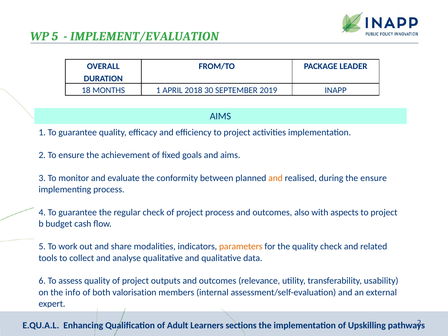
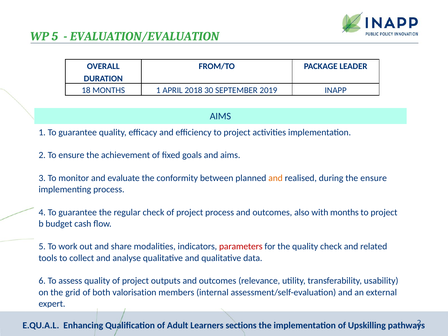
IMPLEMENT/EVALUATION: IMPLEMENT/EVALUATION -> EVALUATION/EVALUATION (145, 36)
with aspects: aspects -> months (344, 212)
parameters colour: orange -> red (241, 247)
info: info -> grid (73, 292)
